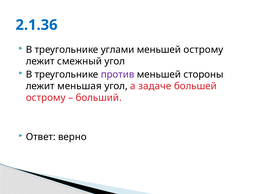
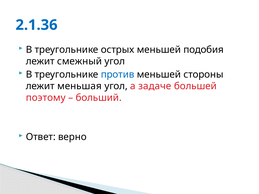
углами: углами -> острых (118, 50)
меньшей острому: острому -> подобия (204, 50)
против colour: purple -> blue (118, 75)
острому: острому -> поэтому (46, 98)
